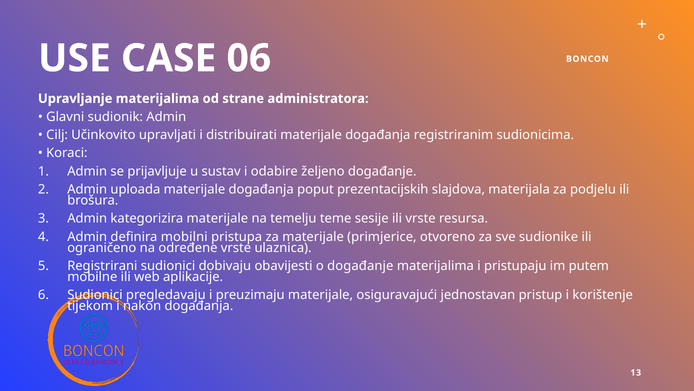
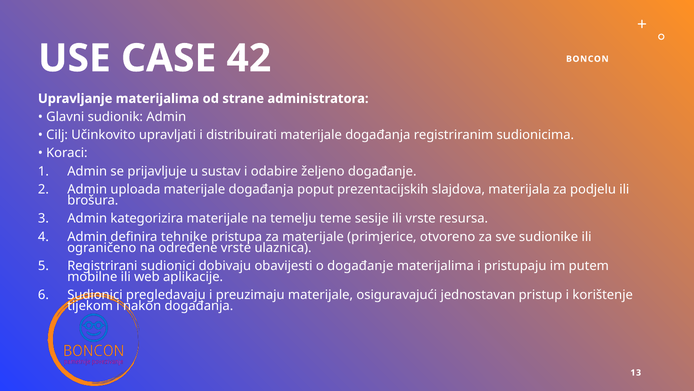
06: 06 -> 42 (249, 58)
mobilni: mobilni -> tehnike (184, 236)
